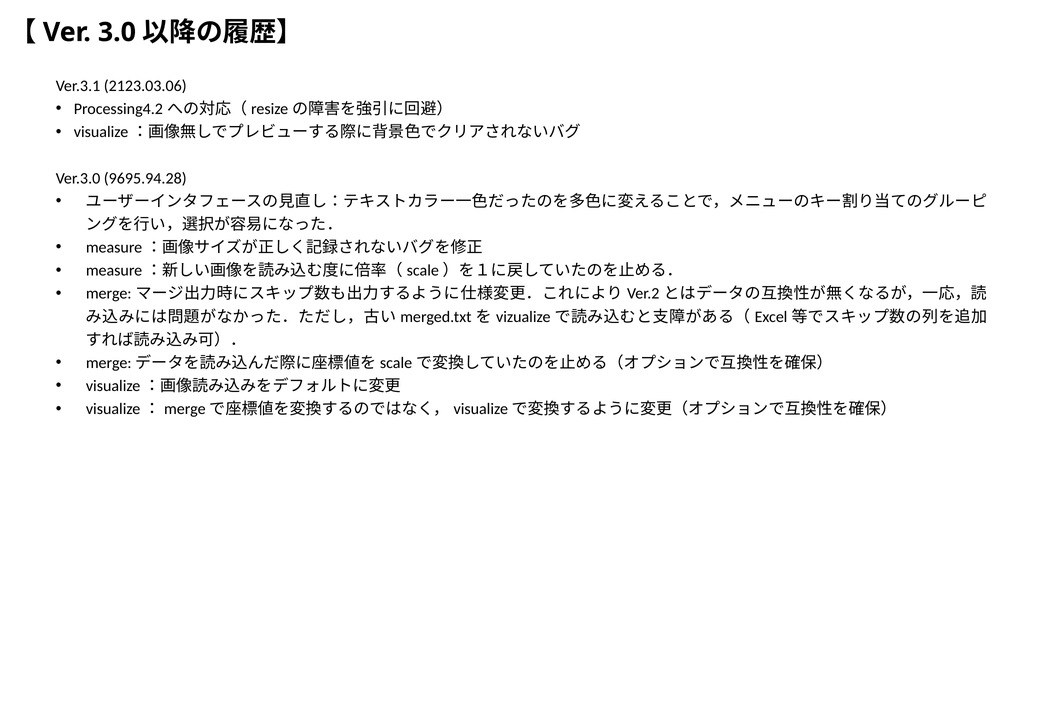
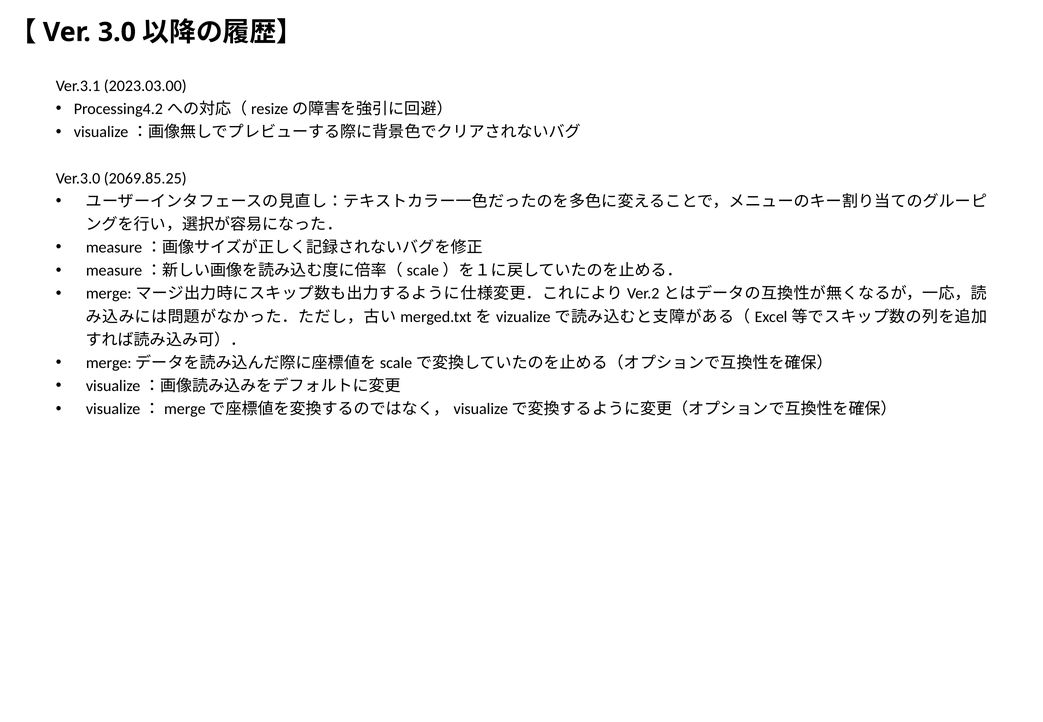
2123.03.06: 2123.03.06 -> 2023.03.00 (145, 86)
9695.94.28: 9695.94.28 -> 2069.85.25 (145, 178)
